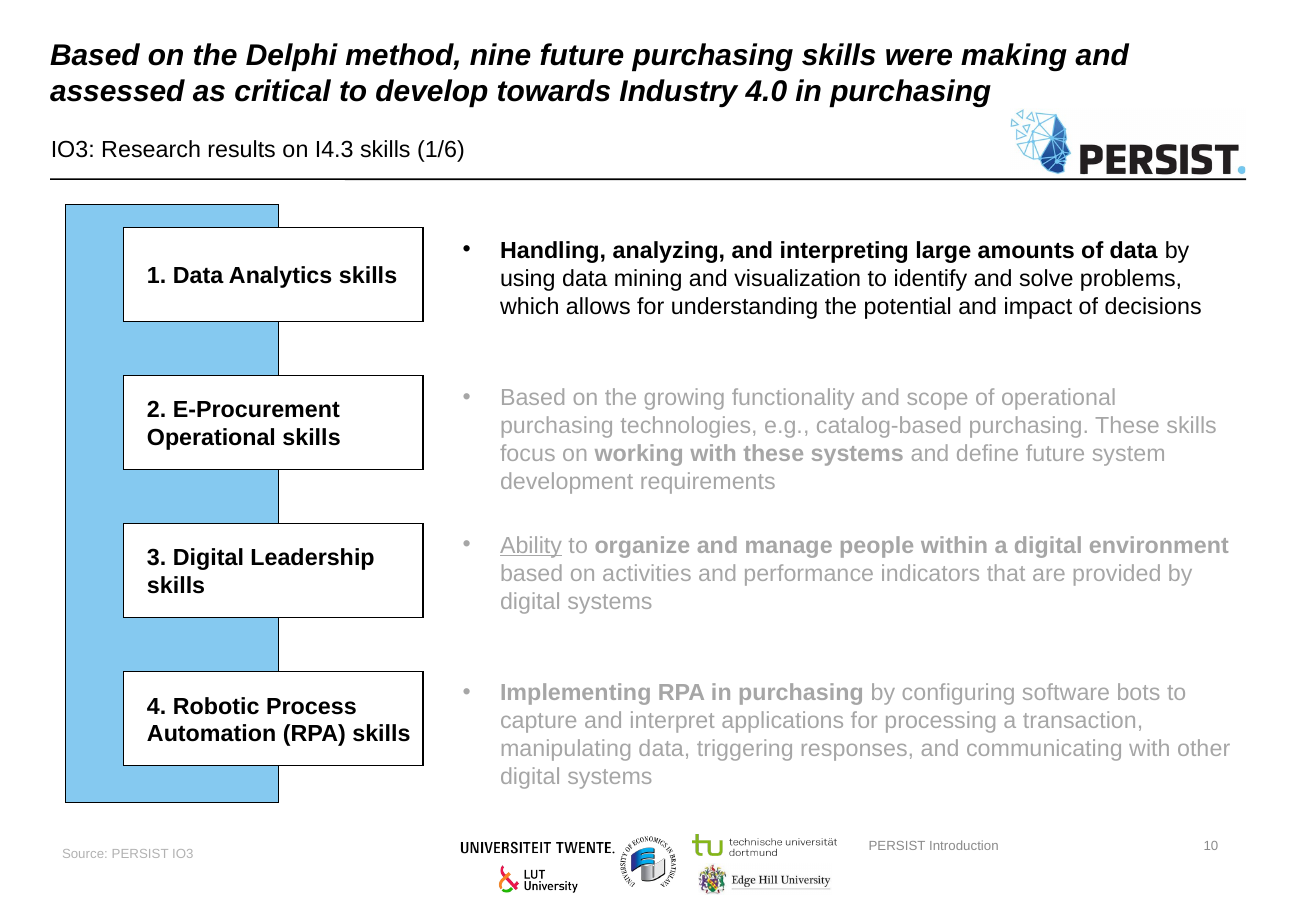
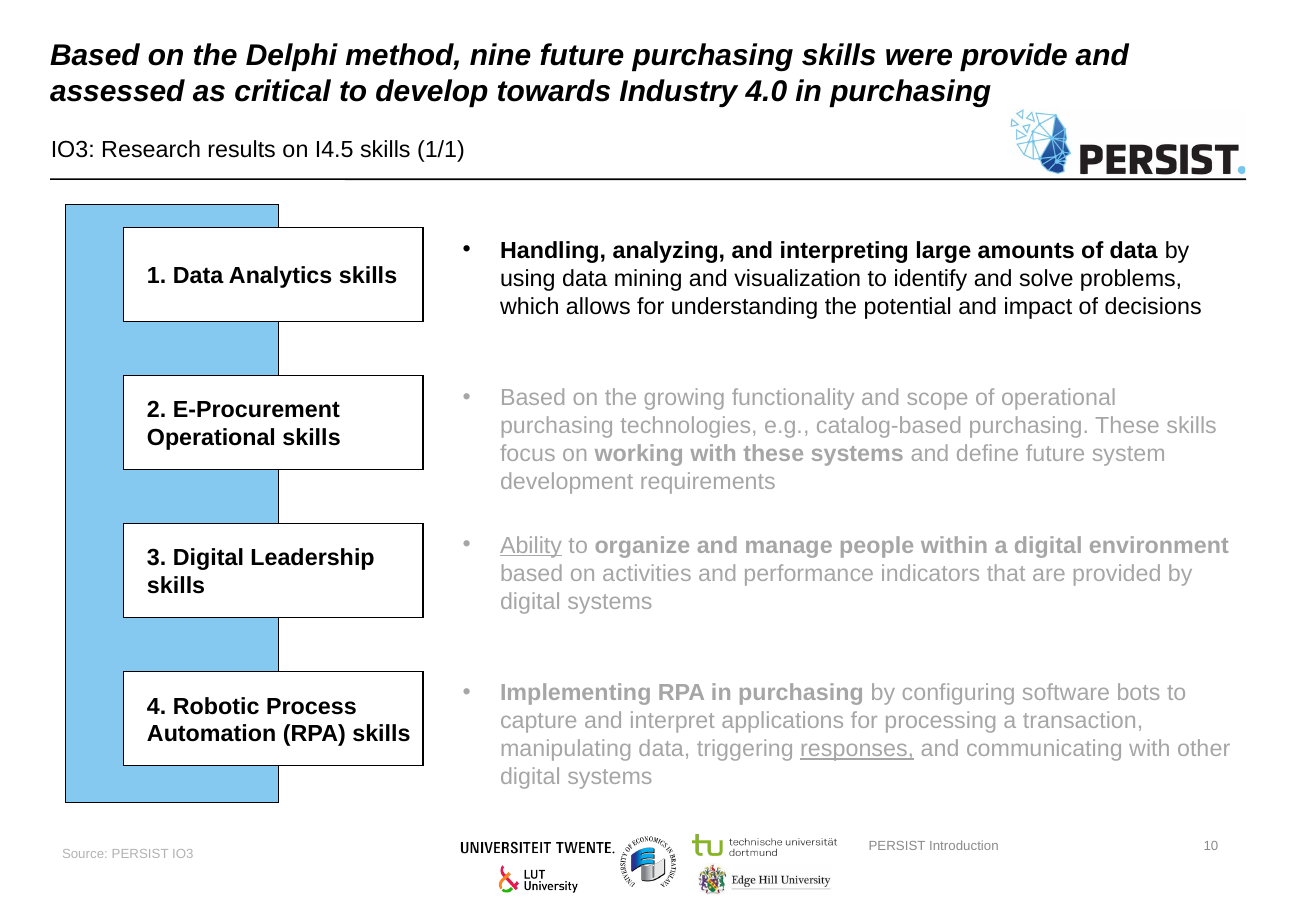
making: making -> provide (1014, 56)
I4.3: I4.3 -> I4.5 (334, 150)
1/6: 1/6 -> 1/1 (441, 150)
responses underline: none -> present (857, 749)
